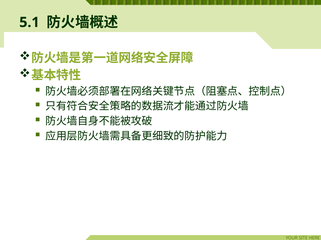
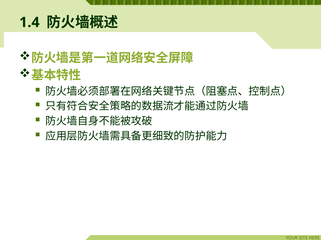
5.1: 5.1 -> 1.4 (29, 22)
